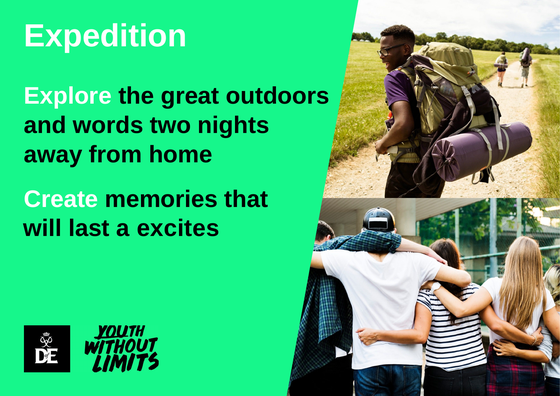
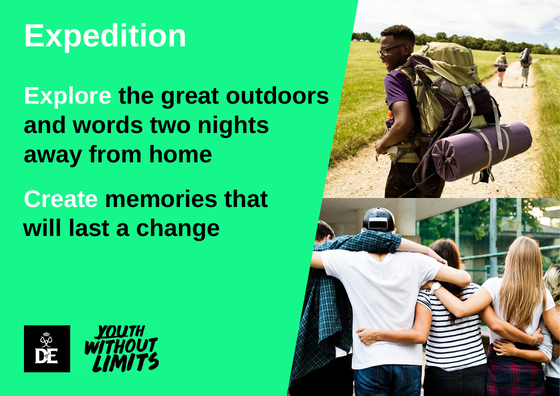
excites: excites -> change (178, 228)
